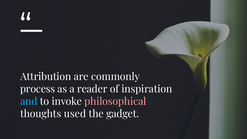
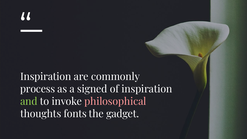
Attribution: Attribution -> Inspiration (46, 77)
reader: reader -> signed (92, 89)
and colour: light blue -> light green (29, 101)
used: used -> fonts (75, 114)
